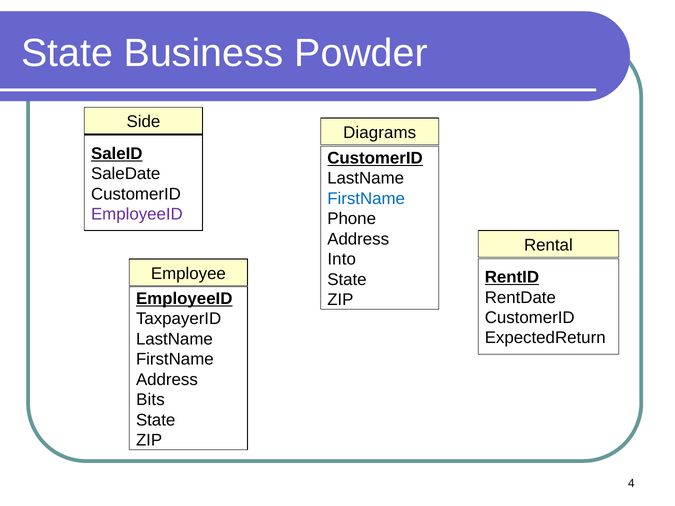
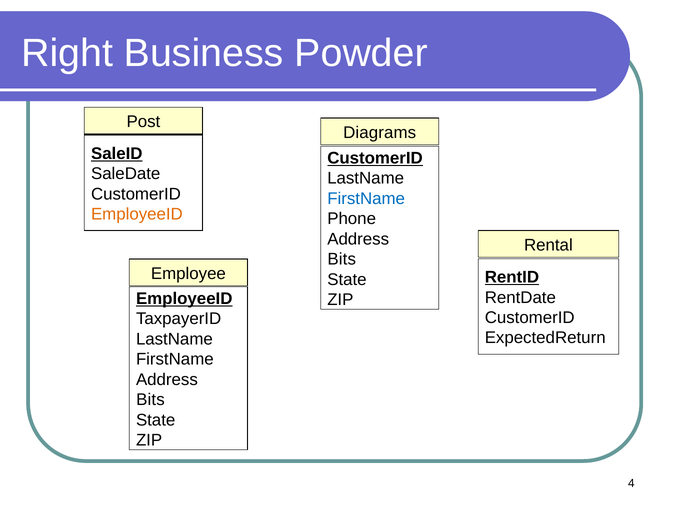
State: State -> Right (67, 53)
Side: Side -> Post (143, 122)
EmployeeID colour: purple -> orange (137, 214)
Into: Into -> Bits (342, 259)
